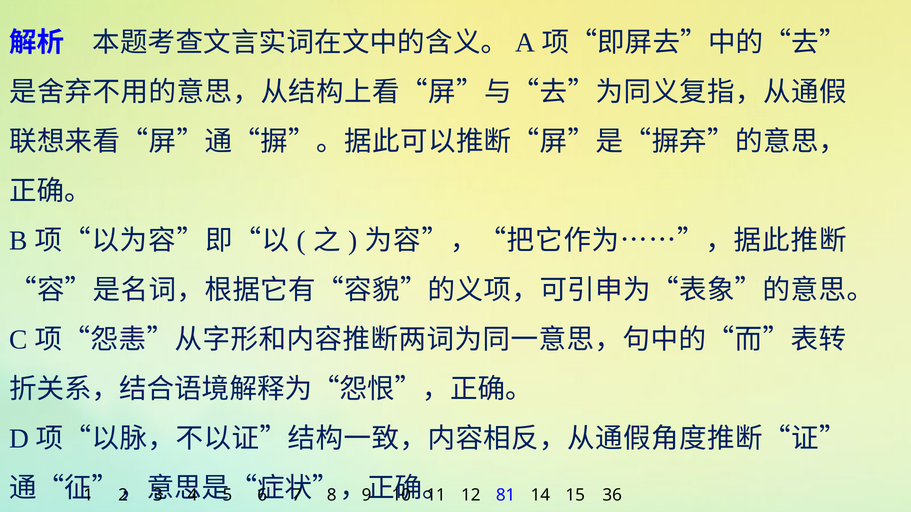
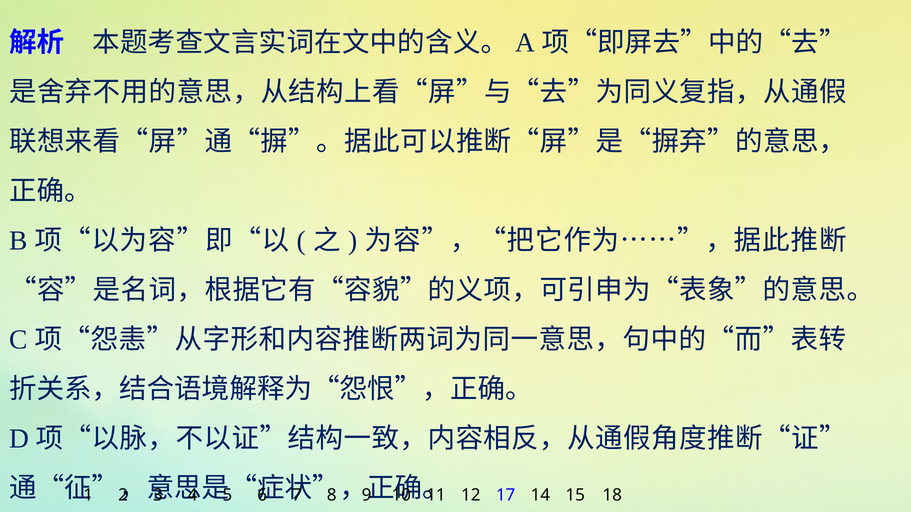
81: 81 -> 17 (506, 496)
36: 36 -> 18 (612, 496)
